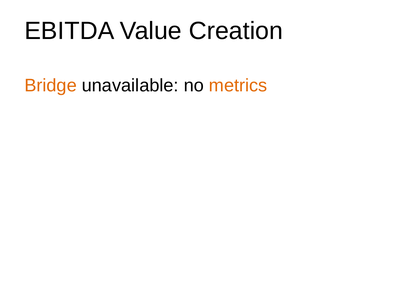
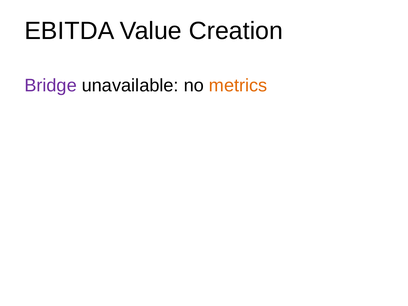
Bridge colour: orange -> purple (51, 86)
